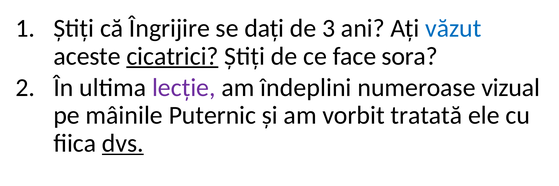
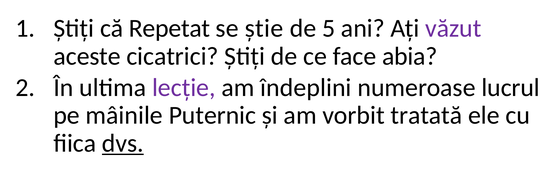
Îngrijire: Îngrijire -> Repetat (170, 28)
dați: dați -> știe (264, 28)
3: 3 -> 5 (329, 28)
văzut colour: blue -> purple (453, 28)
cicatrici underline: present -> none (172, 56)
sora: sora -> abia (410, 56)
vizual: vizual -> lucrul (511, 88)
